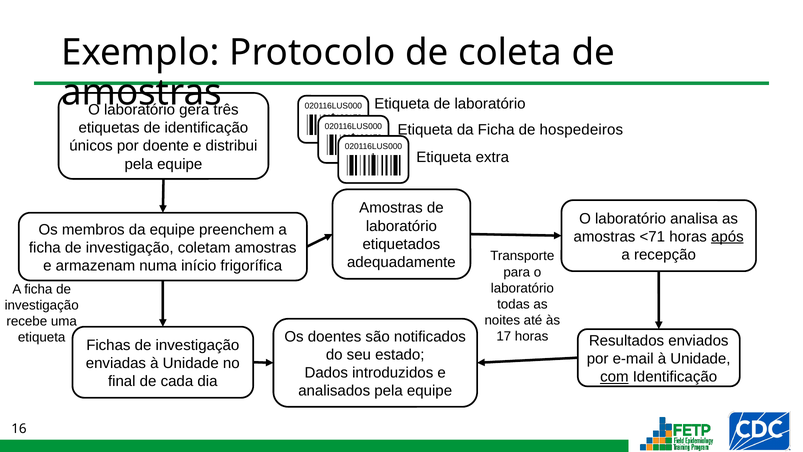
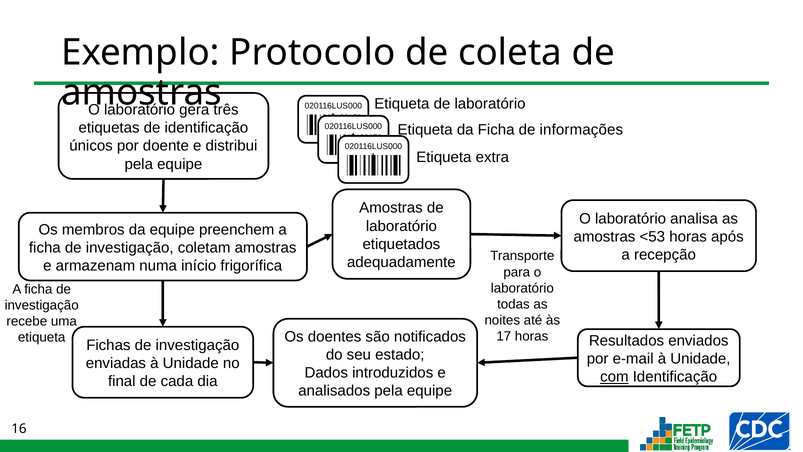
hospedeiros: hospedeiros -> informações (581, 130)
<71: <71 -> <53 (652, 237)
após underline: present -> none (727, 237)
